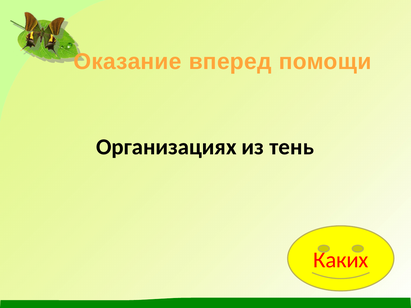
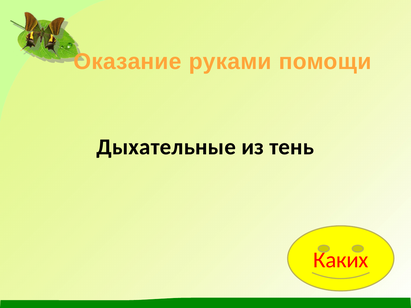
вперед: вперед -> руками (230, 62)
Организациях: Организациях -> Дыхательные (166, 147)
